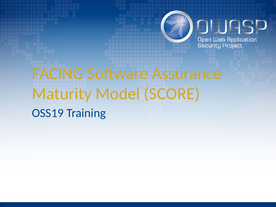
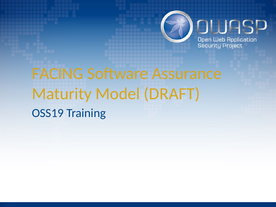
SCORE: SCORE -> DRAFT (172, 94)
